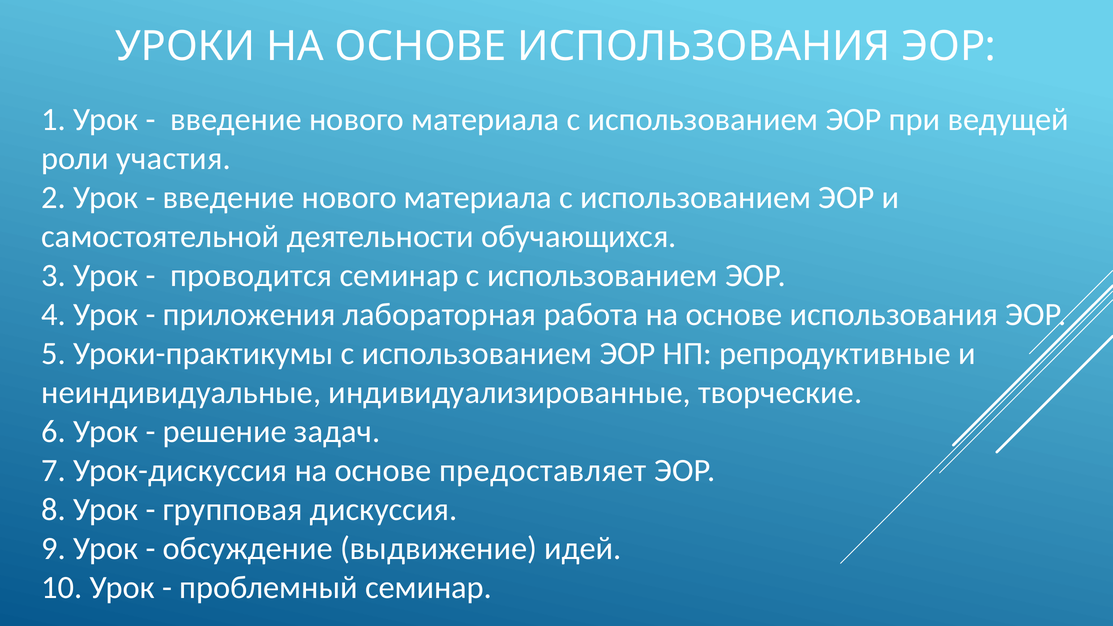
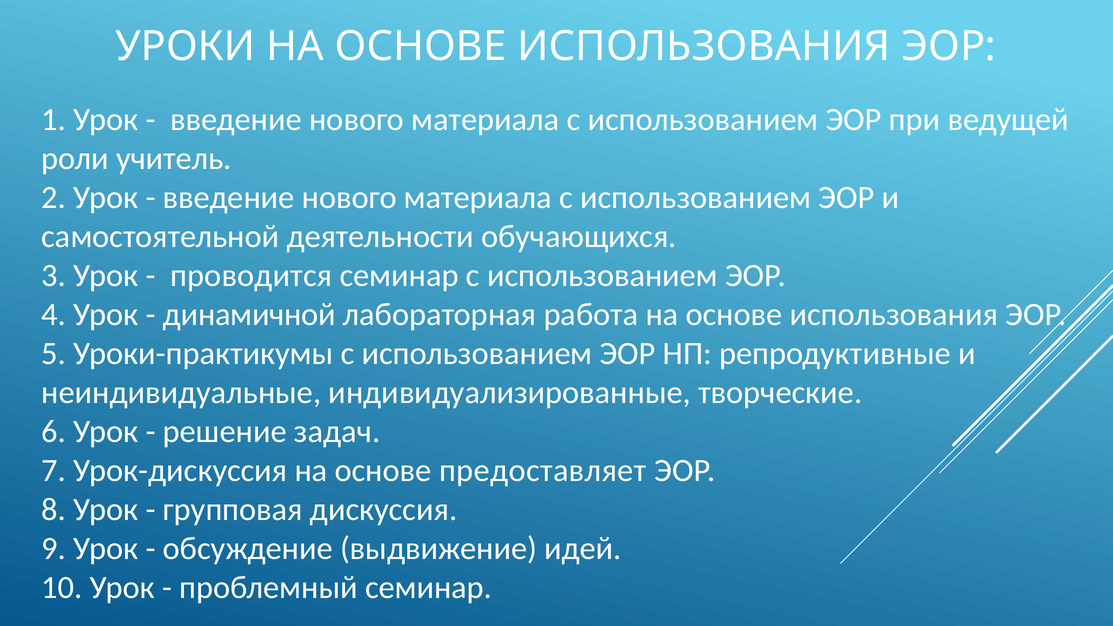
участия: участия -> учитель (174, 159)
приложения: приложения -> динамичной (249, 315)
